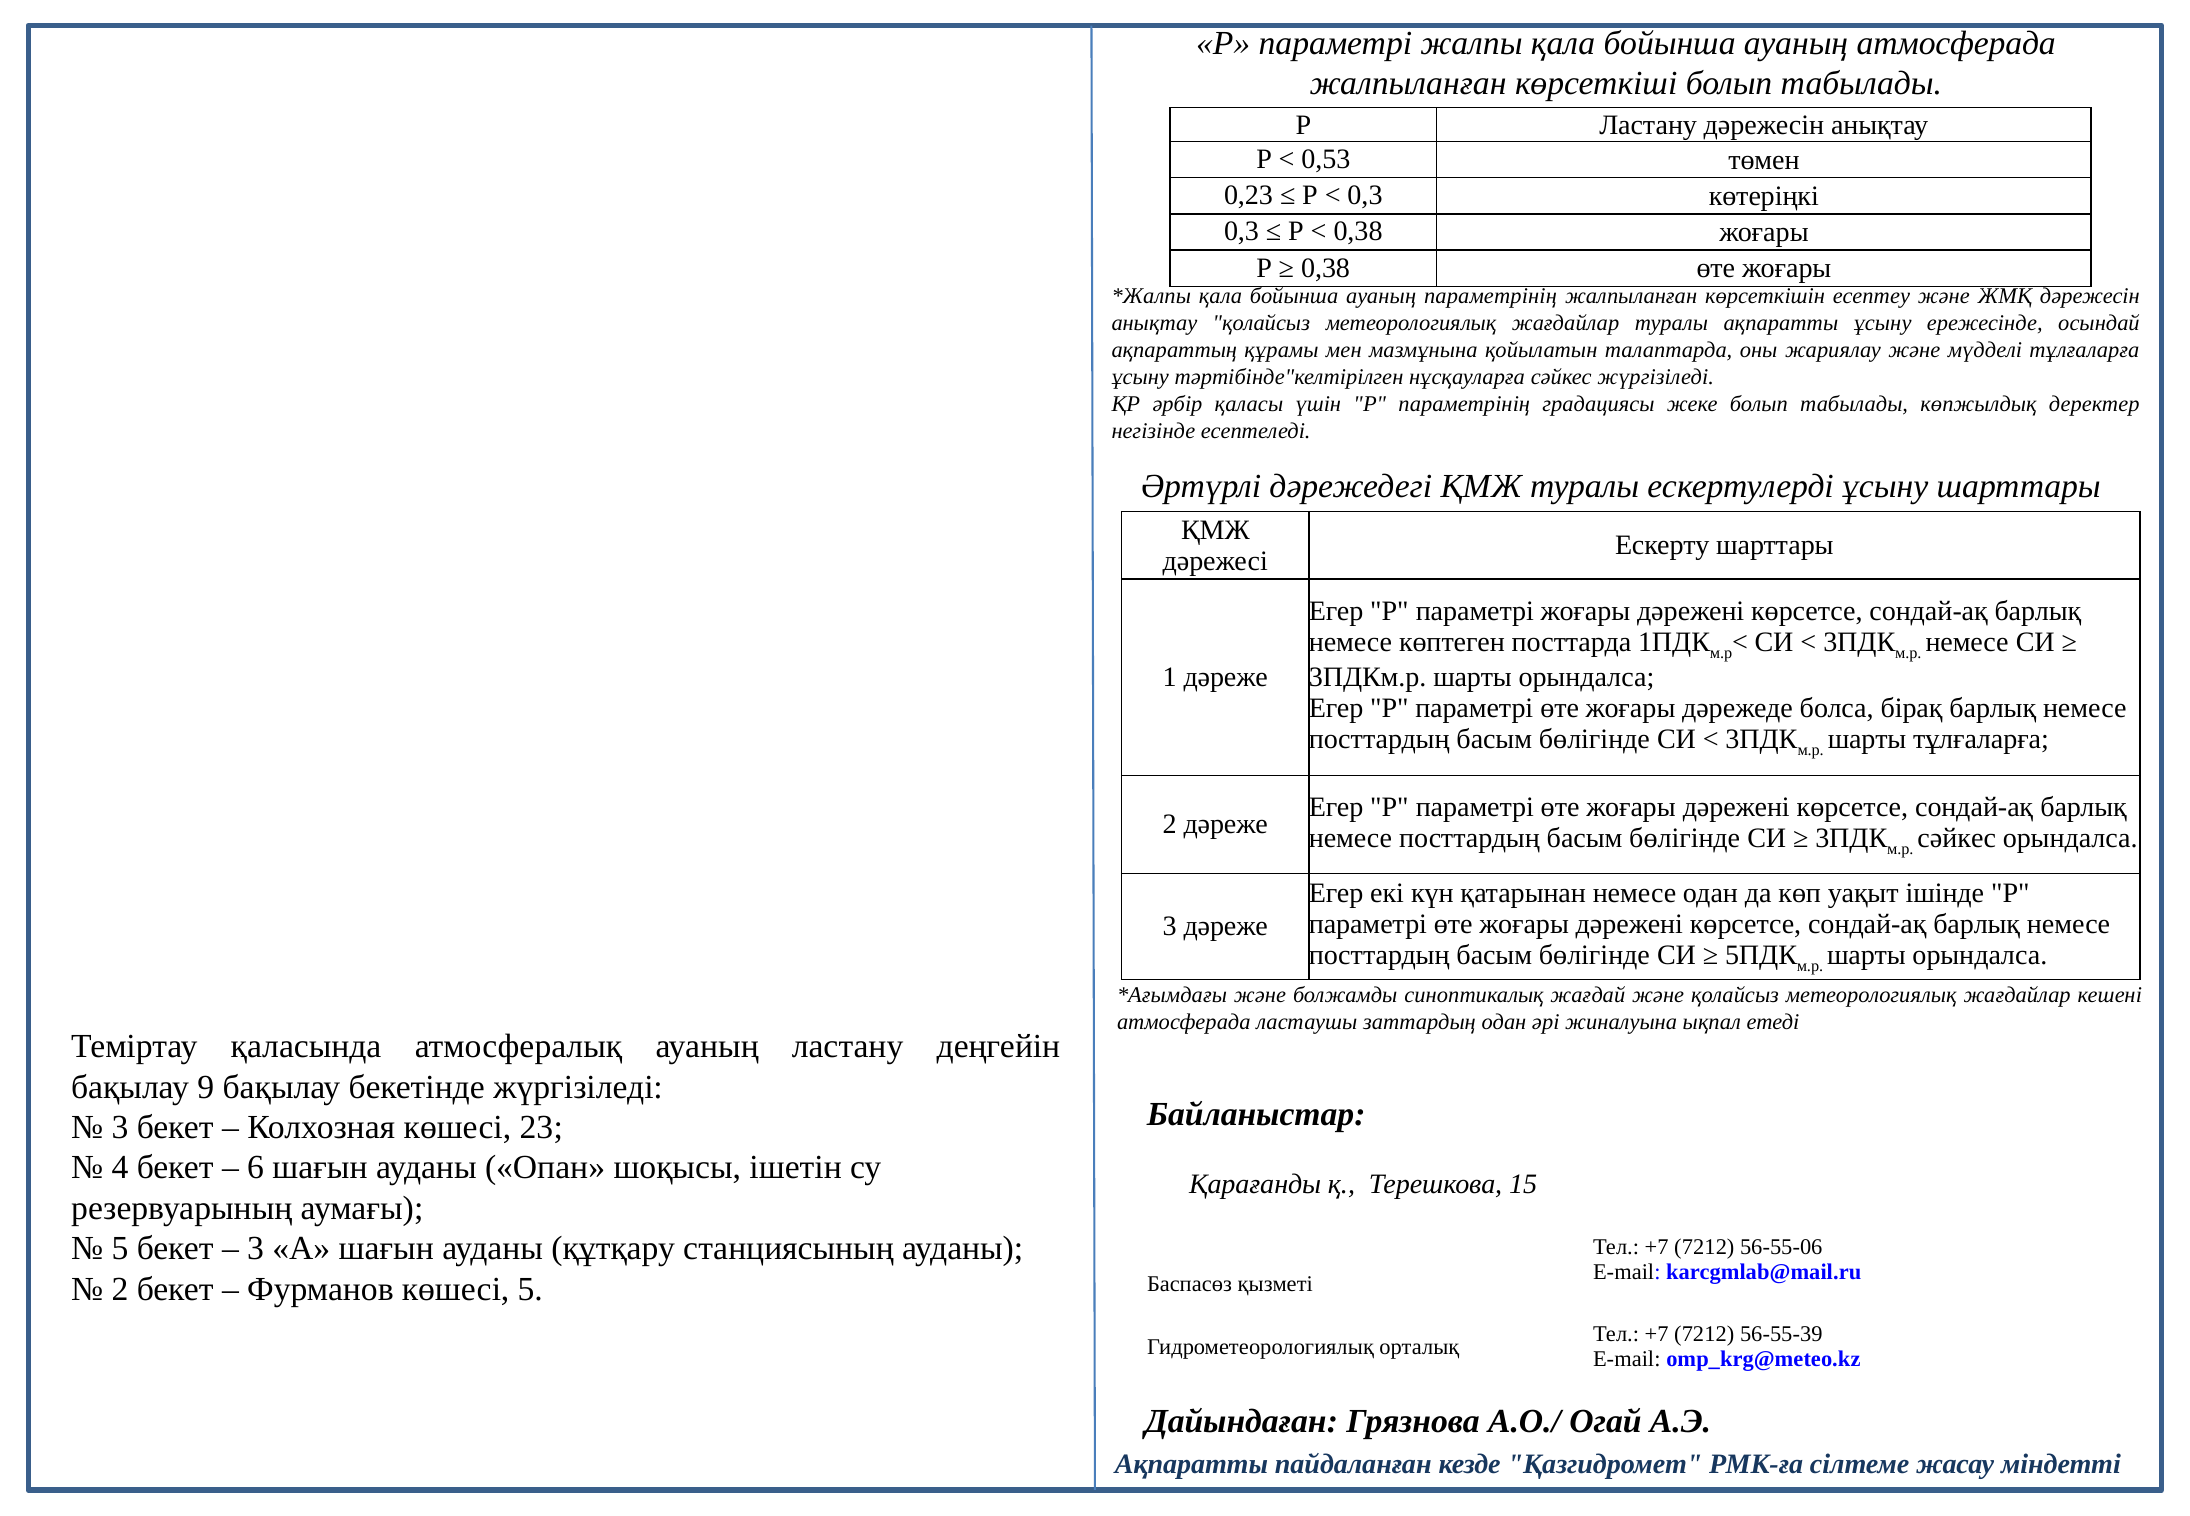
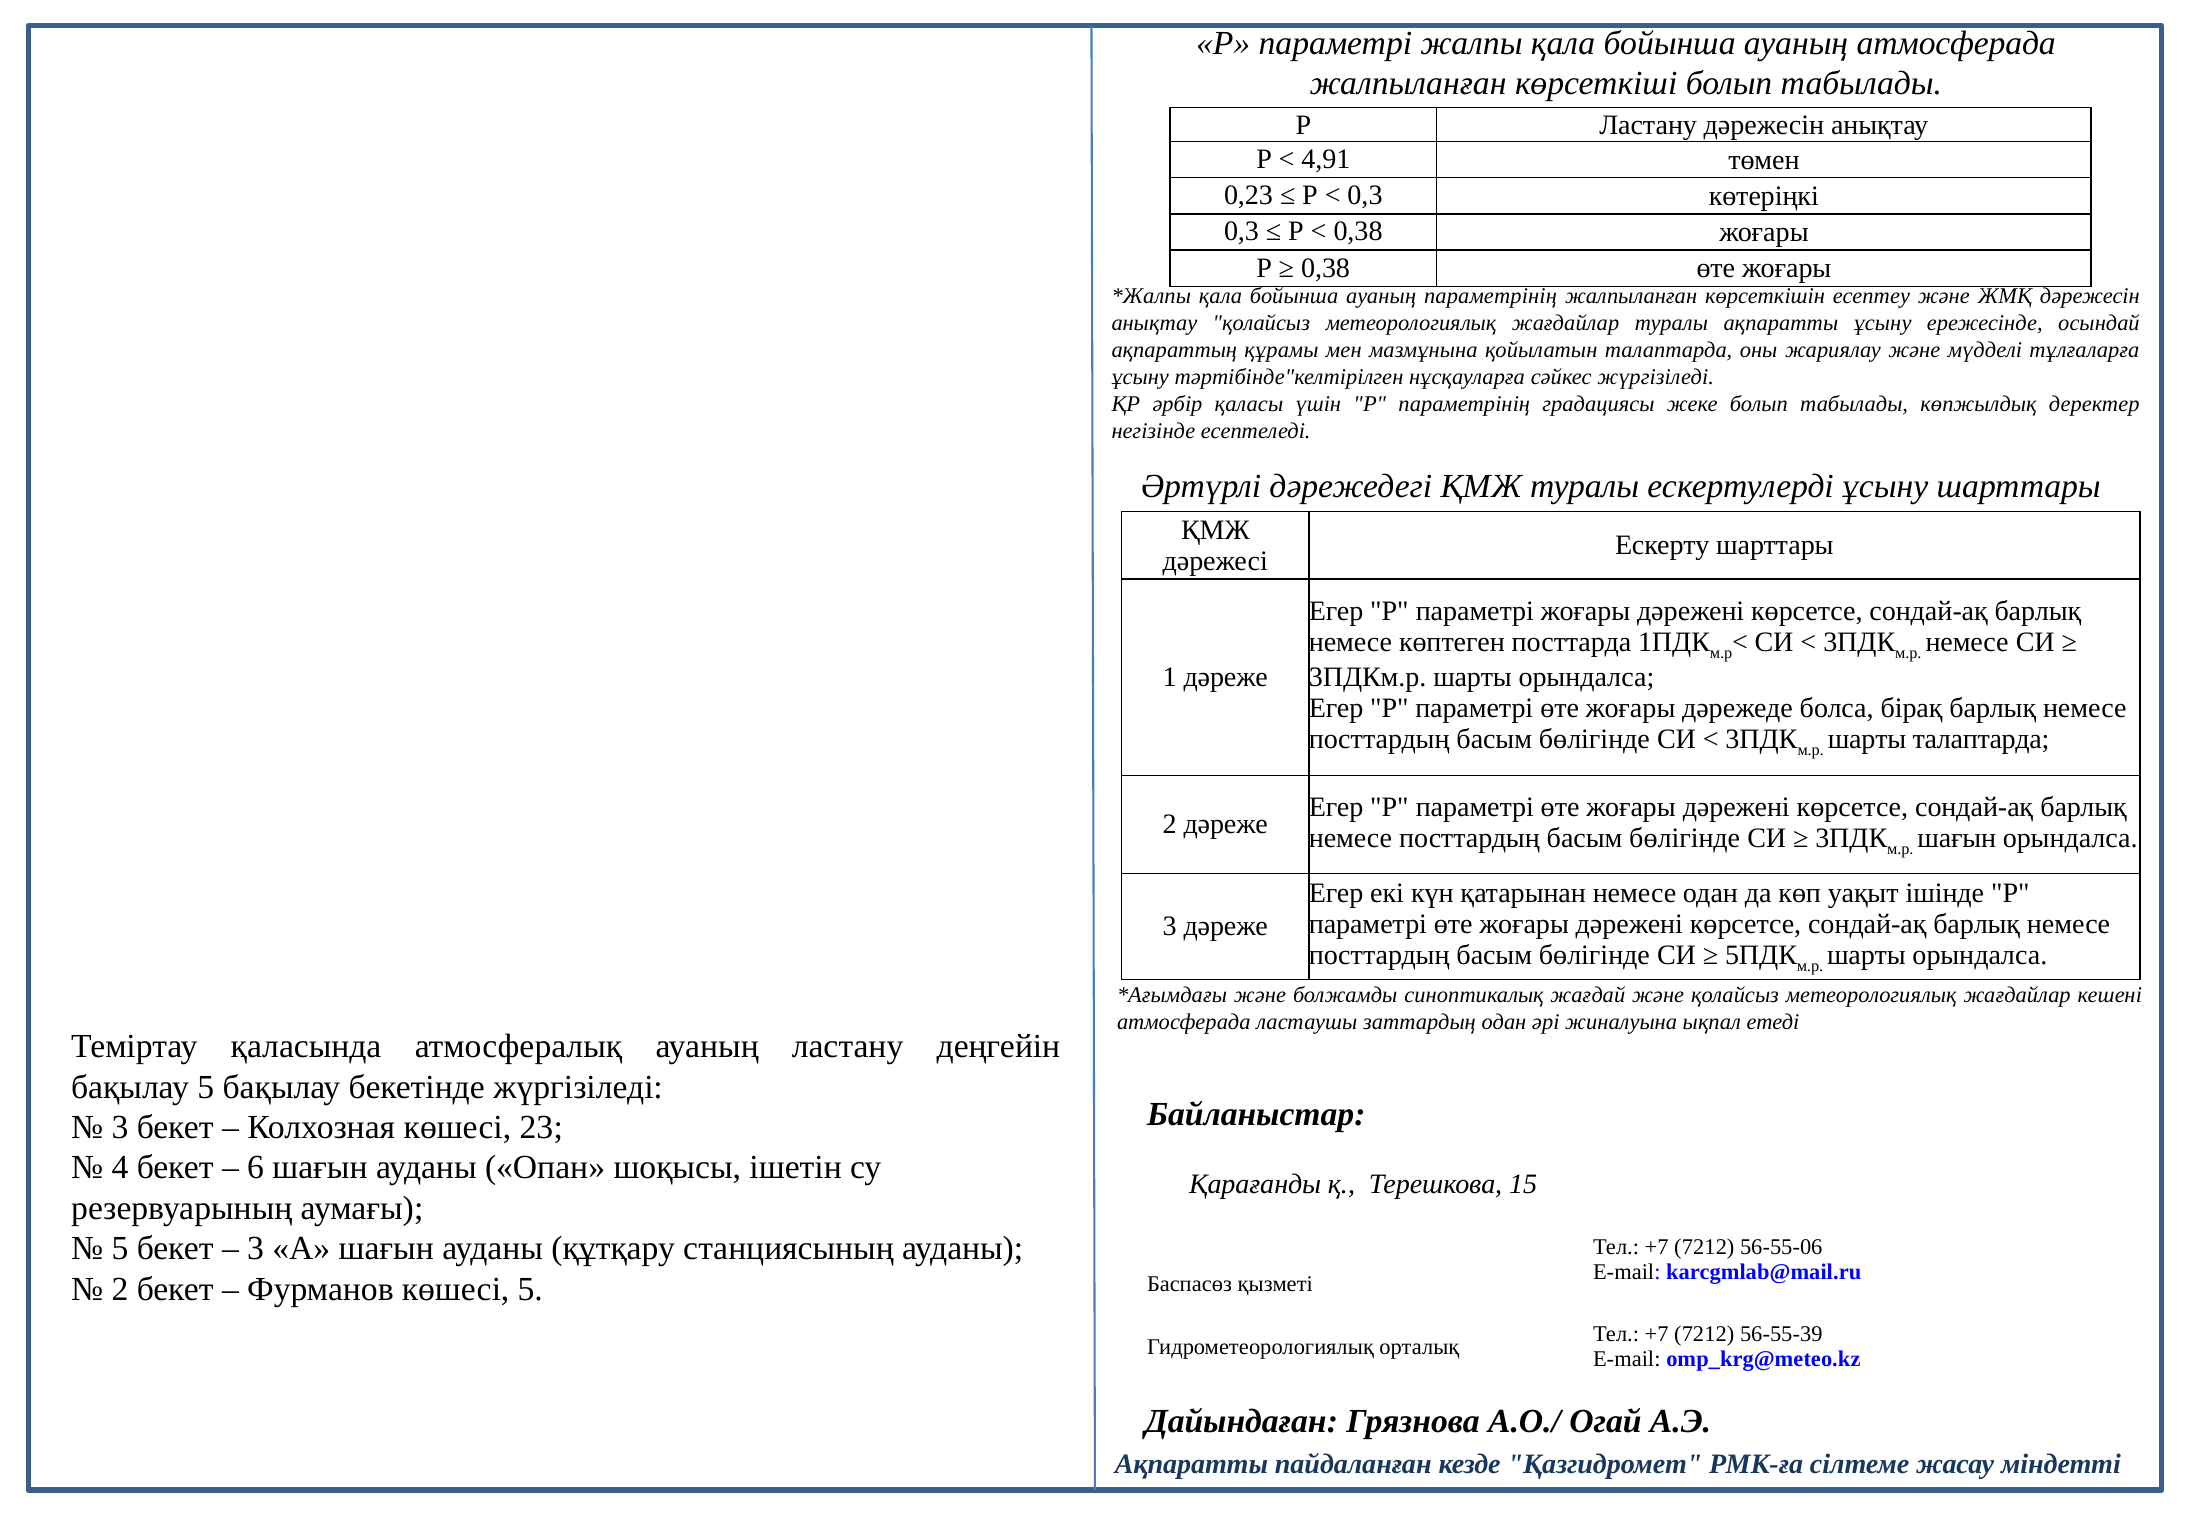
0,53: 0,53 -> 4,91 (1326, 159)
шарты тұлғаларға: тұлғаларға -> талаптарда (1981, 739)
сәйкес: сәйкес -> шағын (1957, 838)
бақылау 9: 9 -> 5 (206, 1087)
